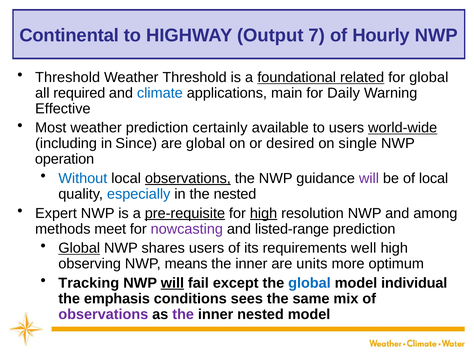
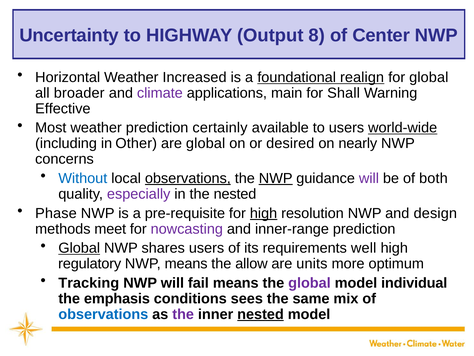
Continental: Continental -> Uncertainty (69, 35)
7: 7 -> 8 (317, 35)
Hourly: Hourly -> Center (381, 35)
Threshold: Threshold -> Horizontal (68, 77)
Weather Threshold: Threshold -> Increased (195, 77)
related: related -> realign (362, 77)
required: required -> broader (79, 93)
climate colour: blue -> purple (160, 93)
Daily: Daily -> Shall (344, 93)
Since: Since -> Other (136, 143)
single: single -> nearly (358, 143)
operation: operation -> concerns (64, 159)
NWP underline: none -> present (276, 178)
of local: local -> both (433, 178)
especially colour: blue -> purple (139, 194)
Expert: Expert -> Phase (56, 213)
pre-requisite underline: present -> none (185, 213)
among: among -> design (435, 213)
listed-range: listed-range -> inner-range (292, 229)
observing: observing -> regulatory (90, 263)
inner: inner -> allow (251, 263)
will underline: present -> none (172, 283)
fail except: except -> means (236, 283)
global colour: blue -> purple (309, 283)
observations colour: purple -> blue (103, 314)
nested underline: none -> present (260, 314)
